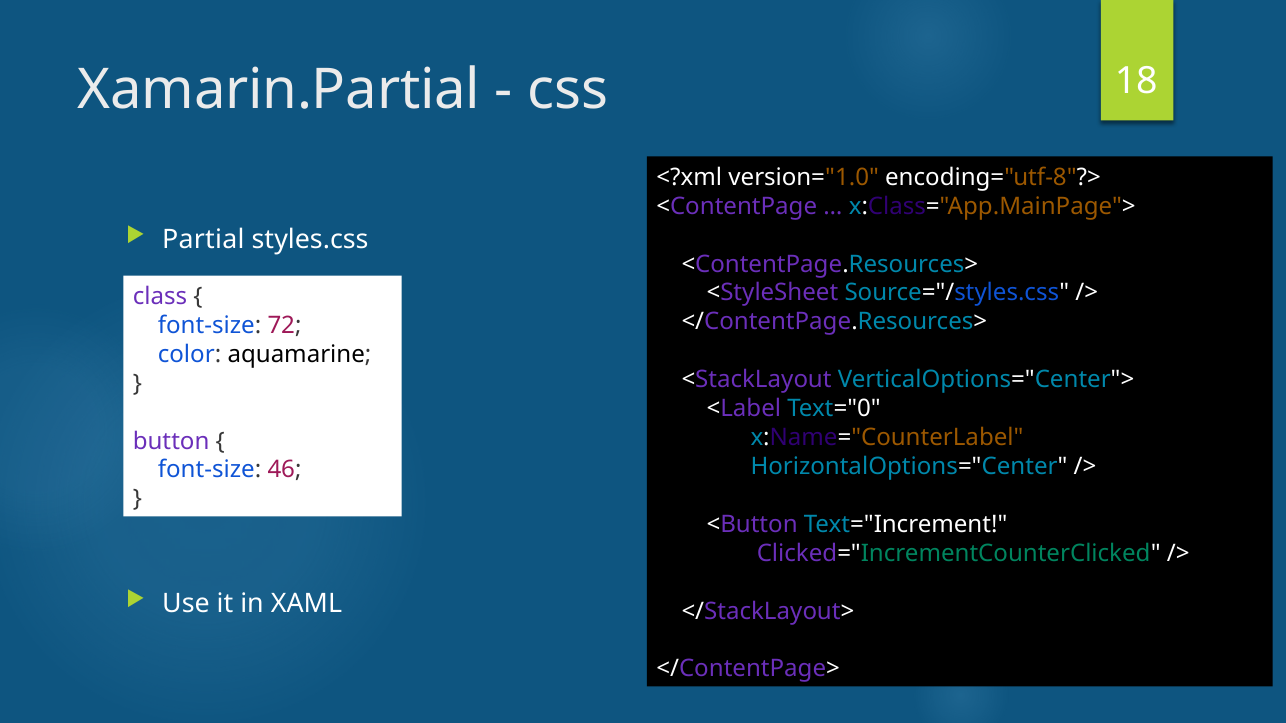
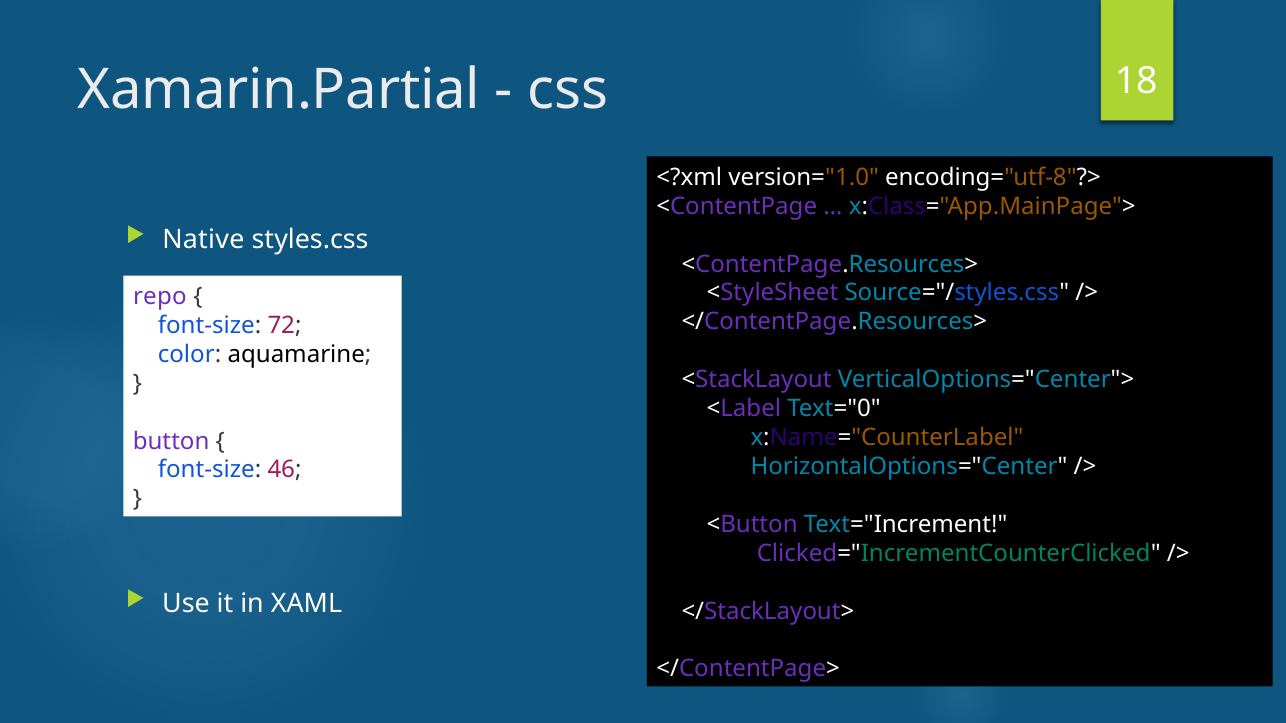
Partial: Partial -> Native (203, 239)
class: class -> repo (160, 297)
